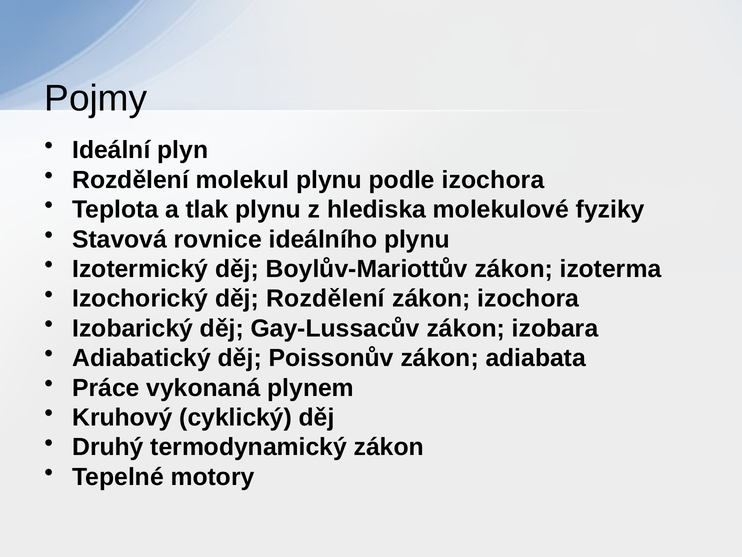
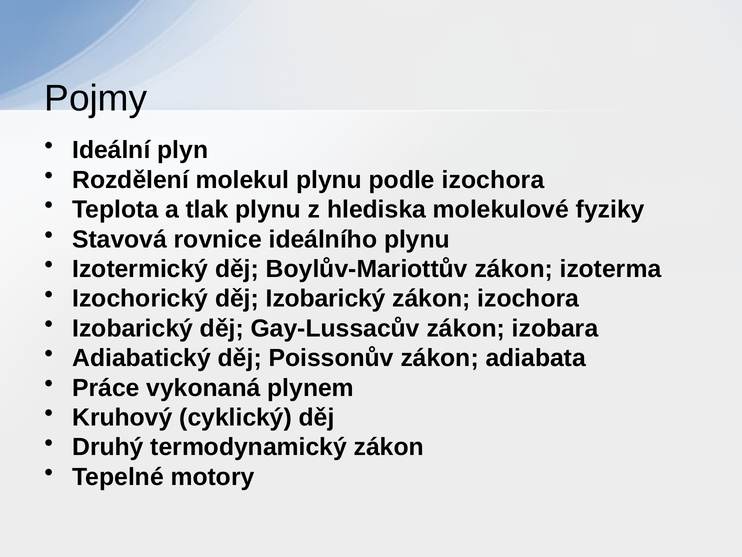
děj Rozdělení: Rozdělení -> Izobarický (326, 298)
